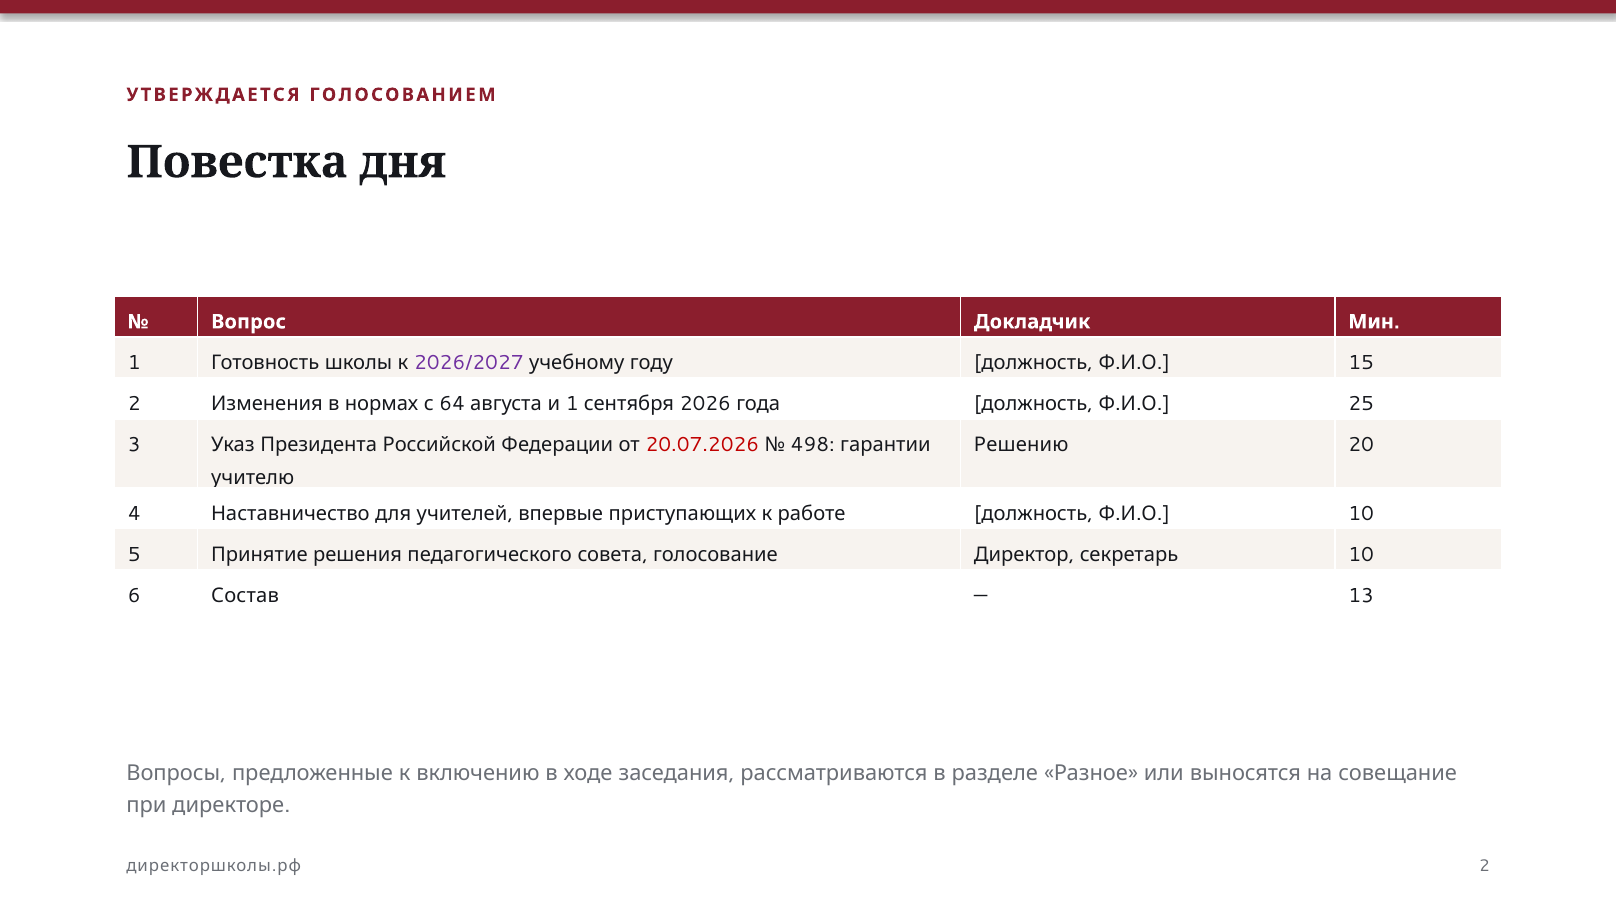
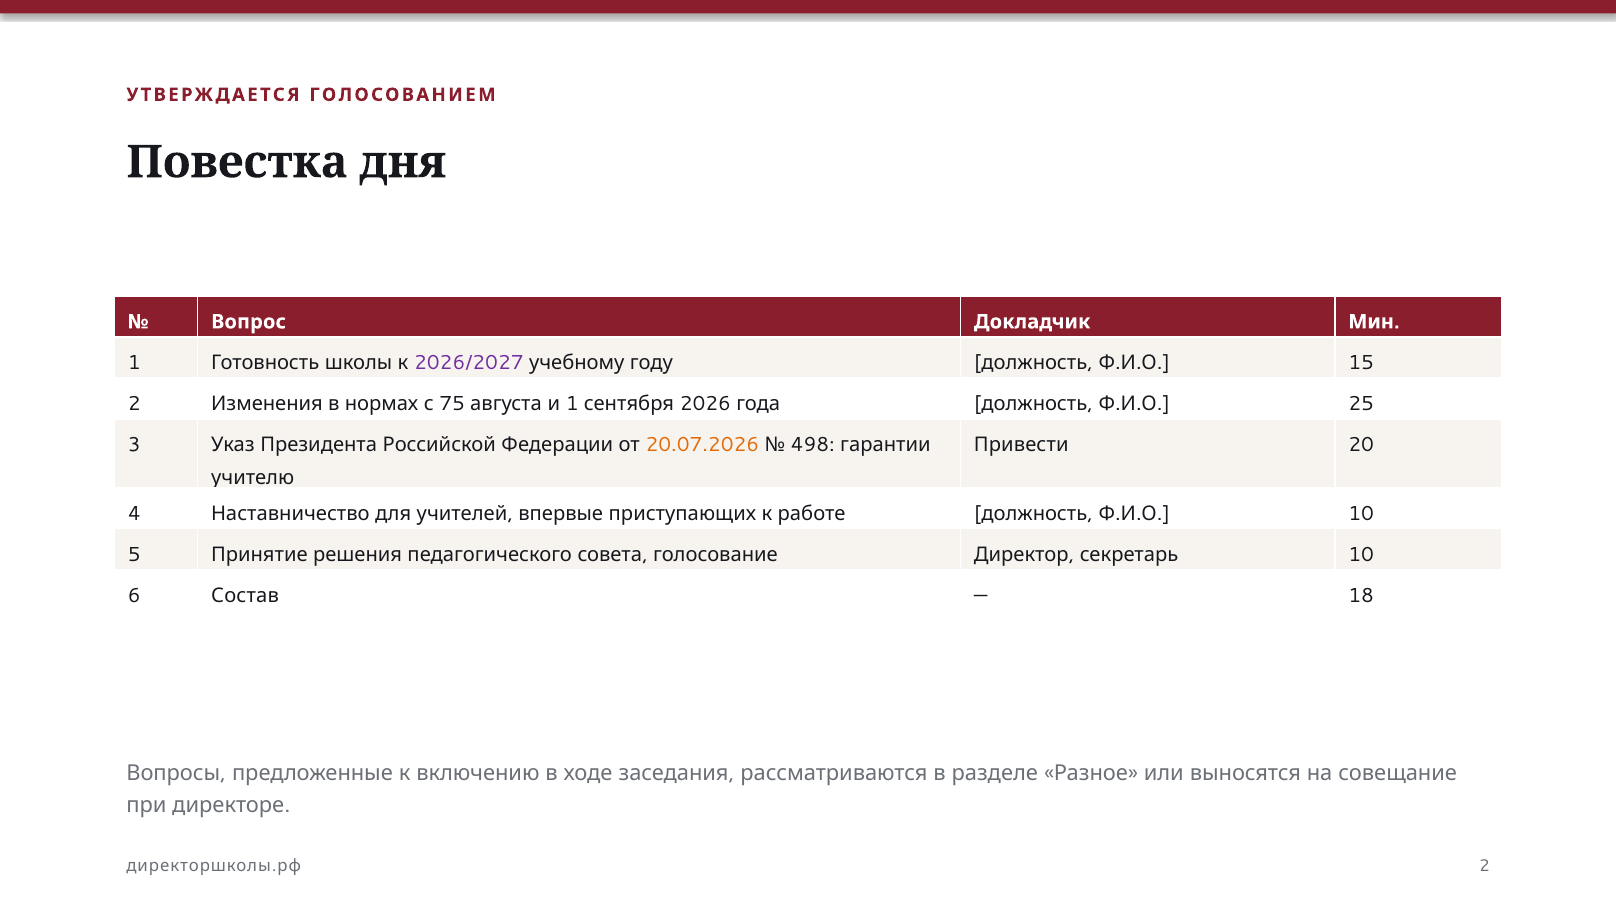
64: 64 -> 75 (452, 404)
20.07.2026 colour: red -> orange (702, 445)
Решению: Решению -> Привести (1021, 445)
13: 13 -> 18 (1361, 596)
